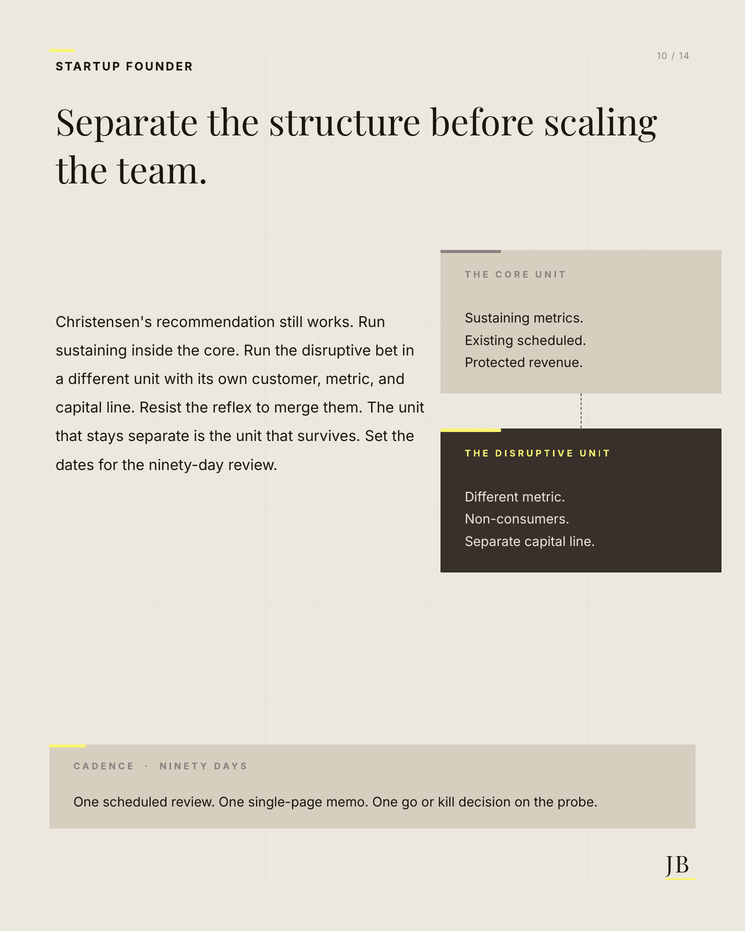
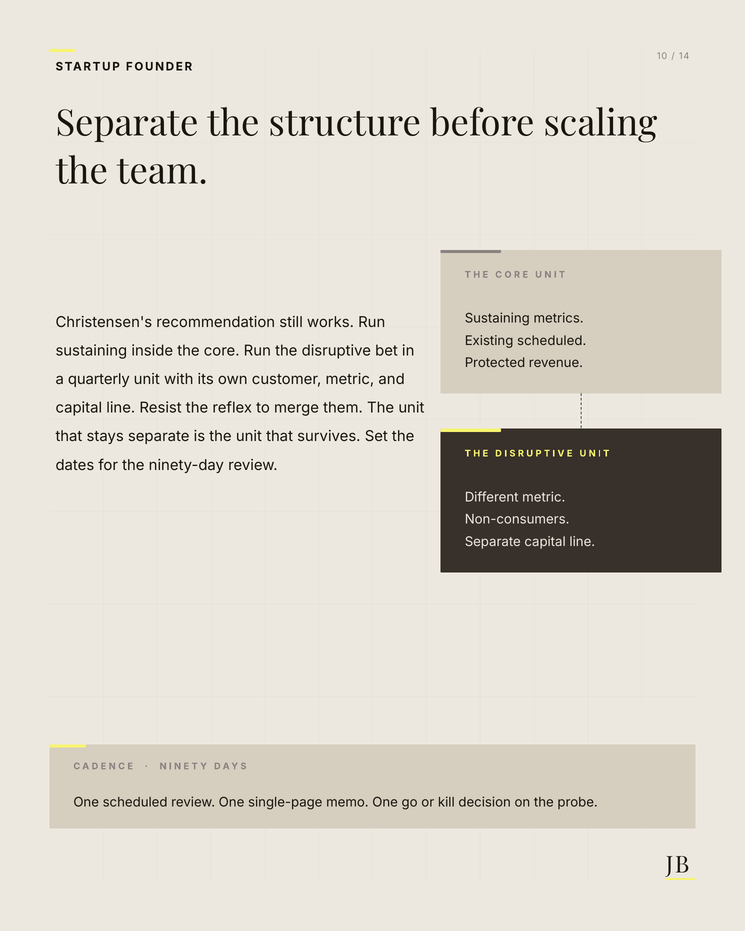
a different: different -> quarterly (99, 379)
